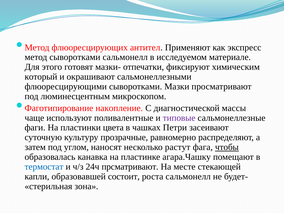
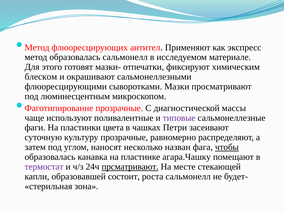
метод сыворотками: сыворотками -> образовалась (75, 57)
который: который -> блеском (41, 77)
Фаготипирование накопление: накопление -> прозрачные (119, 108)
растут: растут -> назван (178, 147)
термостат colour: blue -> purple (44, 167)
прсматривают underline: none -> present (130, 167)
